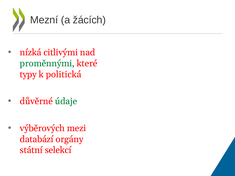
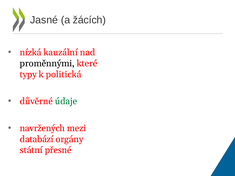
Mezní: Mezní -> Jasné (44, 20)
citlivými: citlivými -> kauzální (61, 53)
proměnnými colour: green -> black (47, 64)
výběrových: výběrových -> navržených (42, 128)
selekcí: selekcí -> přesné (58, 150)
